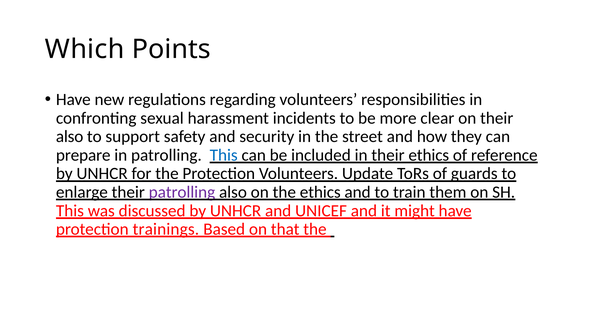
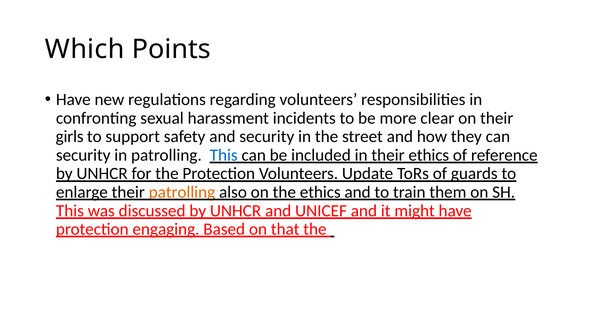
also: also -> girls (70, 137)
prepare: prepare -> security (83, 155)
patrolling colour: purple -> orange (182, 192)
trainings: trainings -> engaging (166, 229)
